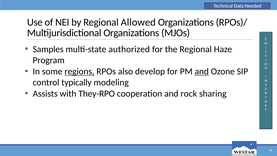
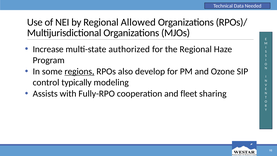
Samples: Samples -> Increase (48, 49)
and underline: present -> none (202, 71)
They-RPO: They-RPO -> Fully-RPO (97, 94)
rock: rock -> fleet (189, 94)
